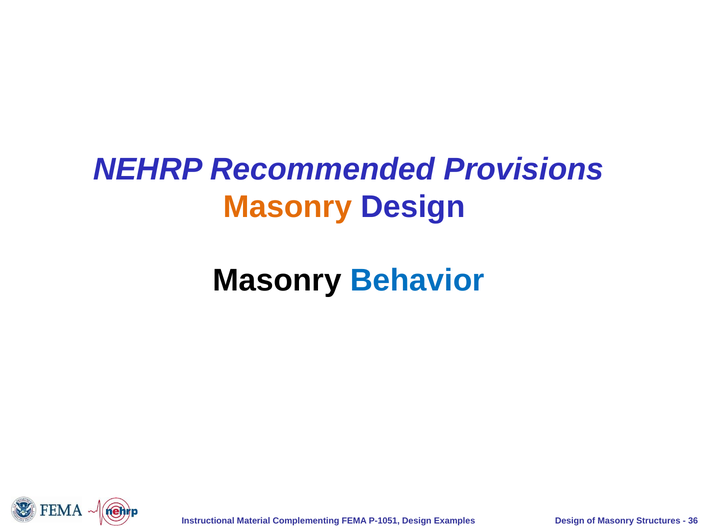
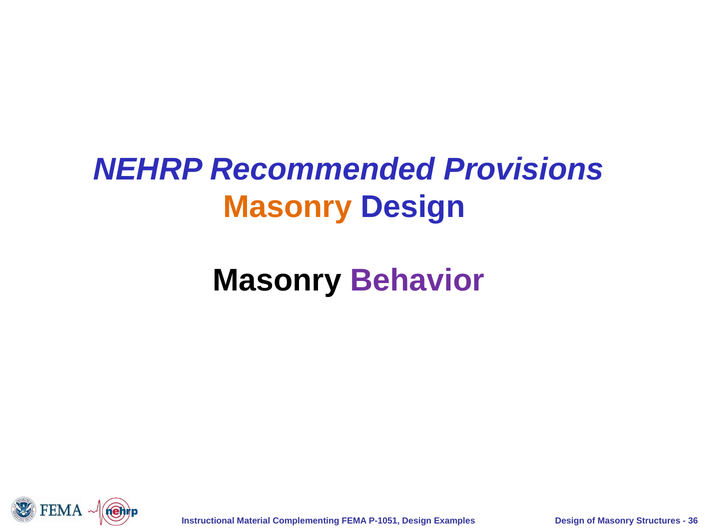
Behavior colour: blue -> purple (417, 280)
